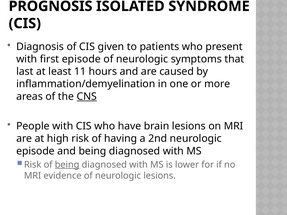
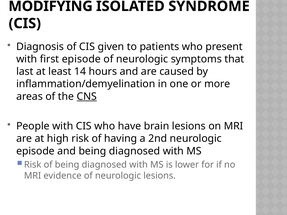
PROGNOSIS: PROGNOSIS -> MODIFYING (51, 6)
11: 11 -> 14 (80, 72)
being underline: present -> none (67, 165)
